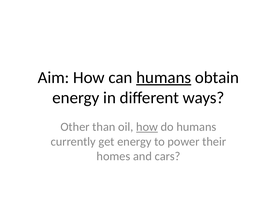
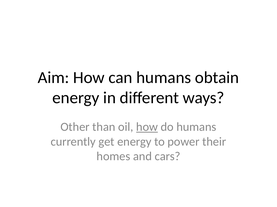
humans underline: present -> none (164, 78)
